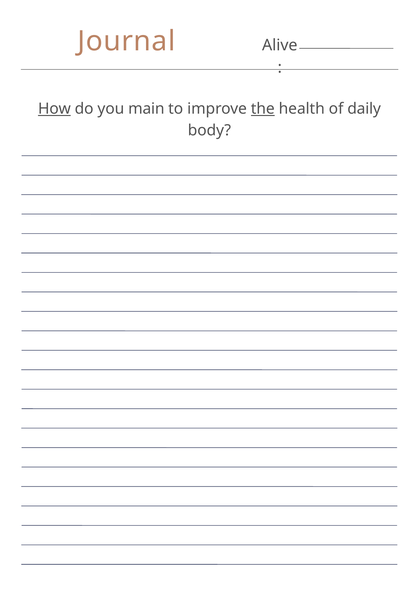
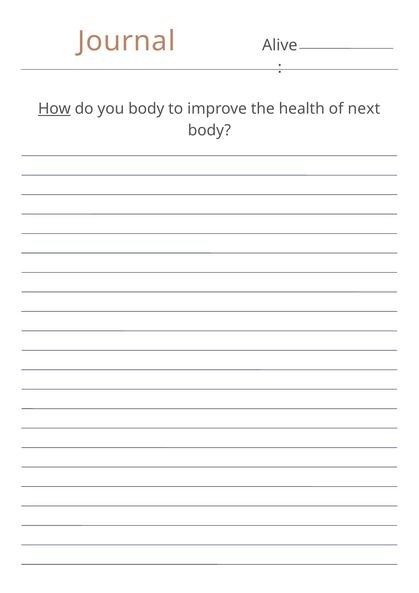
you main: main -> body (146, 109)
the underline: present -> none (263, 109)
daily: daily -> next (364, 109)
